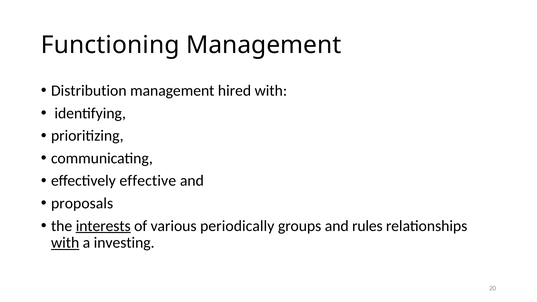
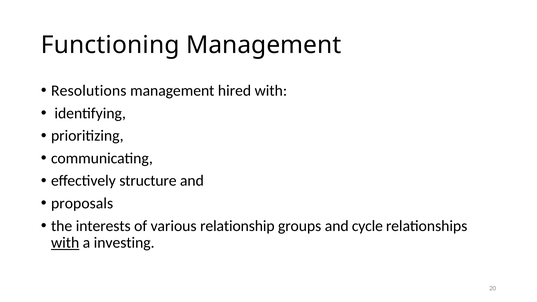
Distribution: Distribution -> Resolutions (89, 91)
effective: effective -> structure (148, 181)
interests underline: present -> none (103, 226)
periodically: periodically -> relationship (237, 226)
rules: rules -> cycle (367, 226)
